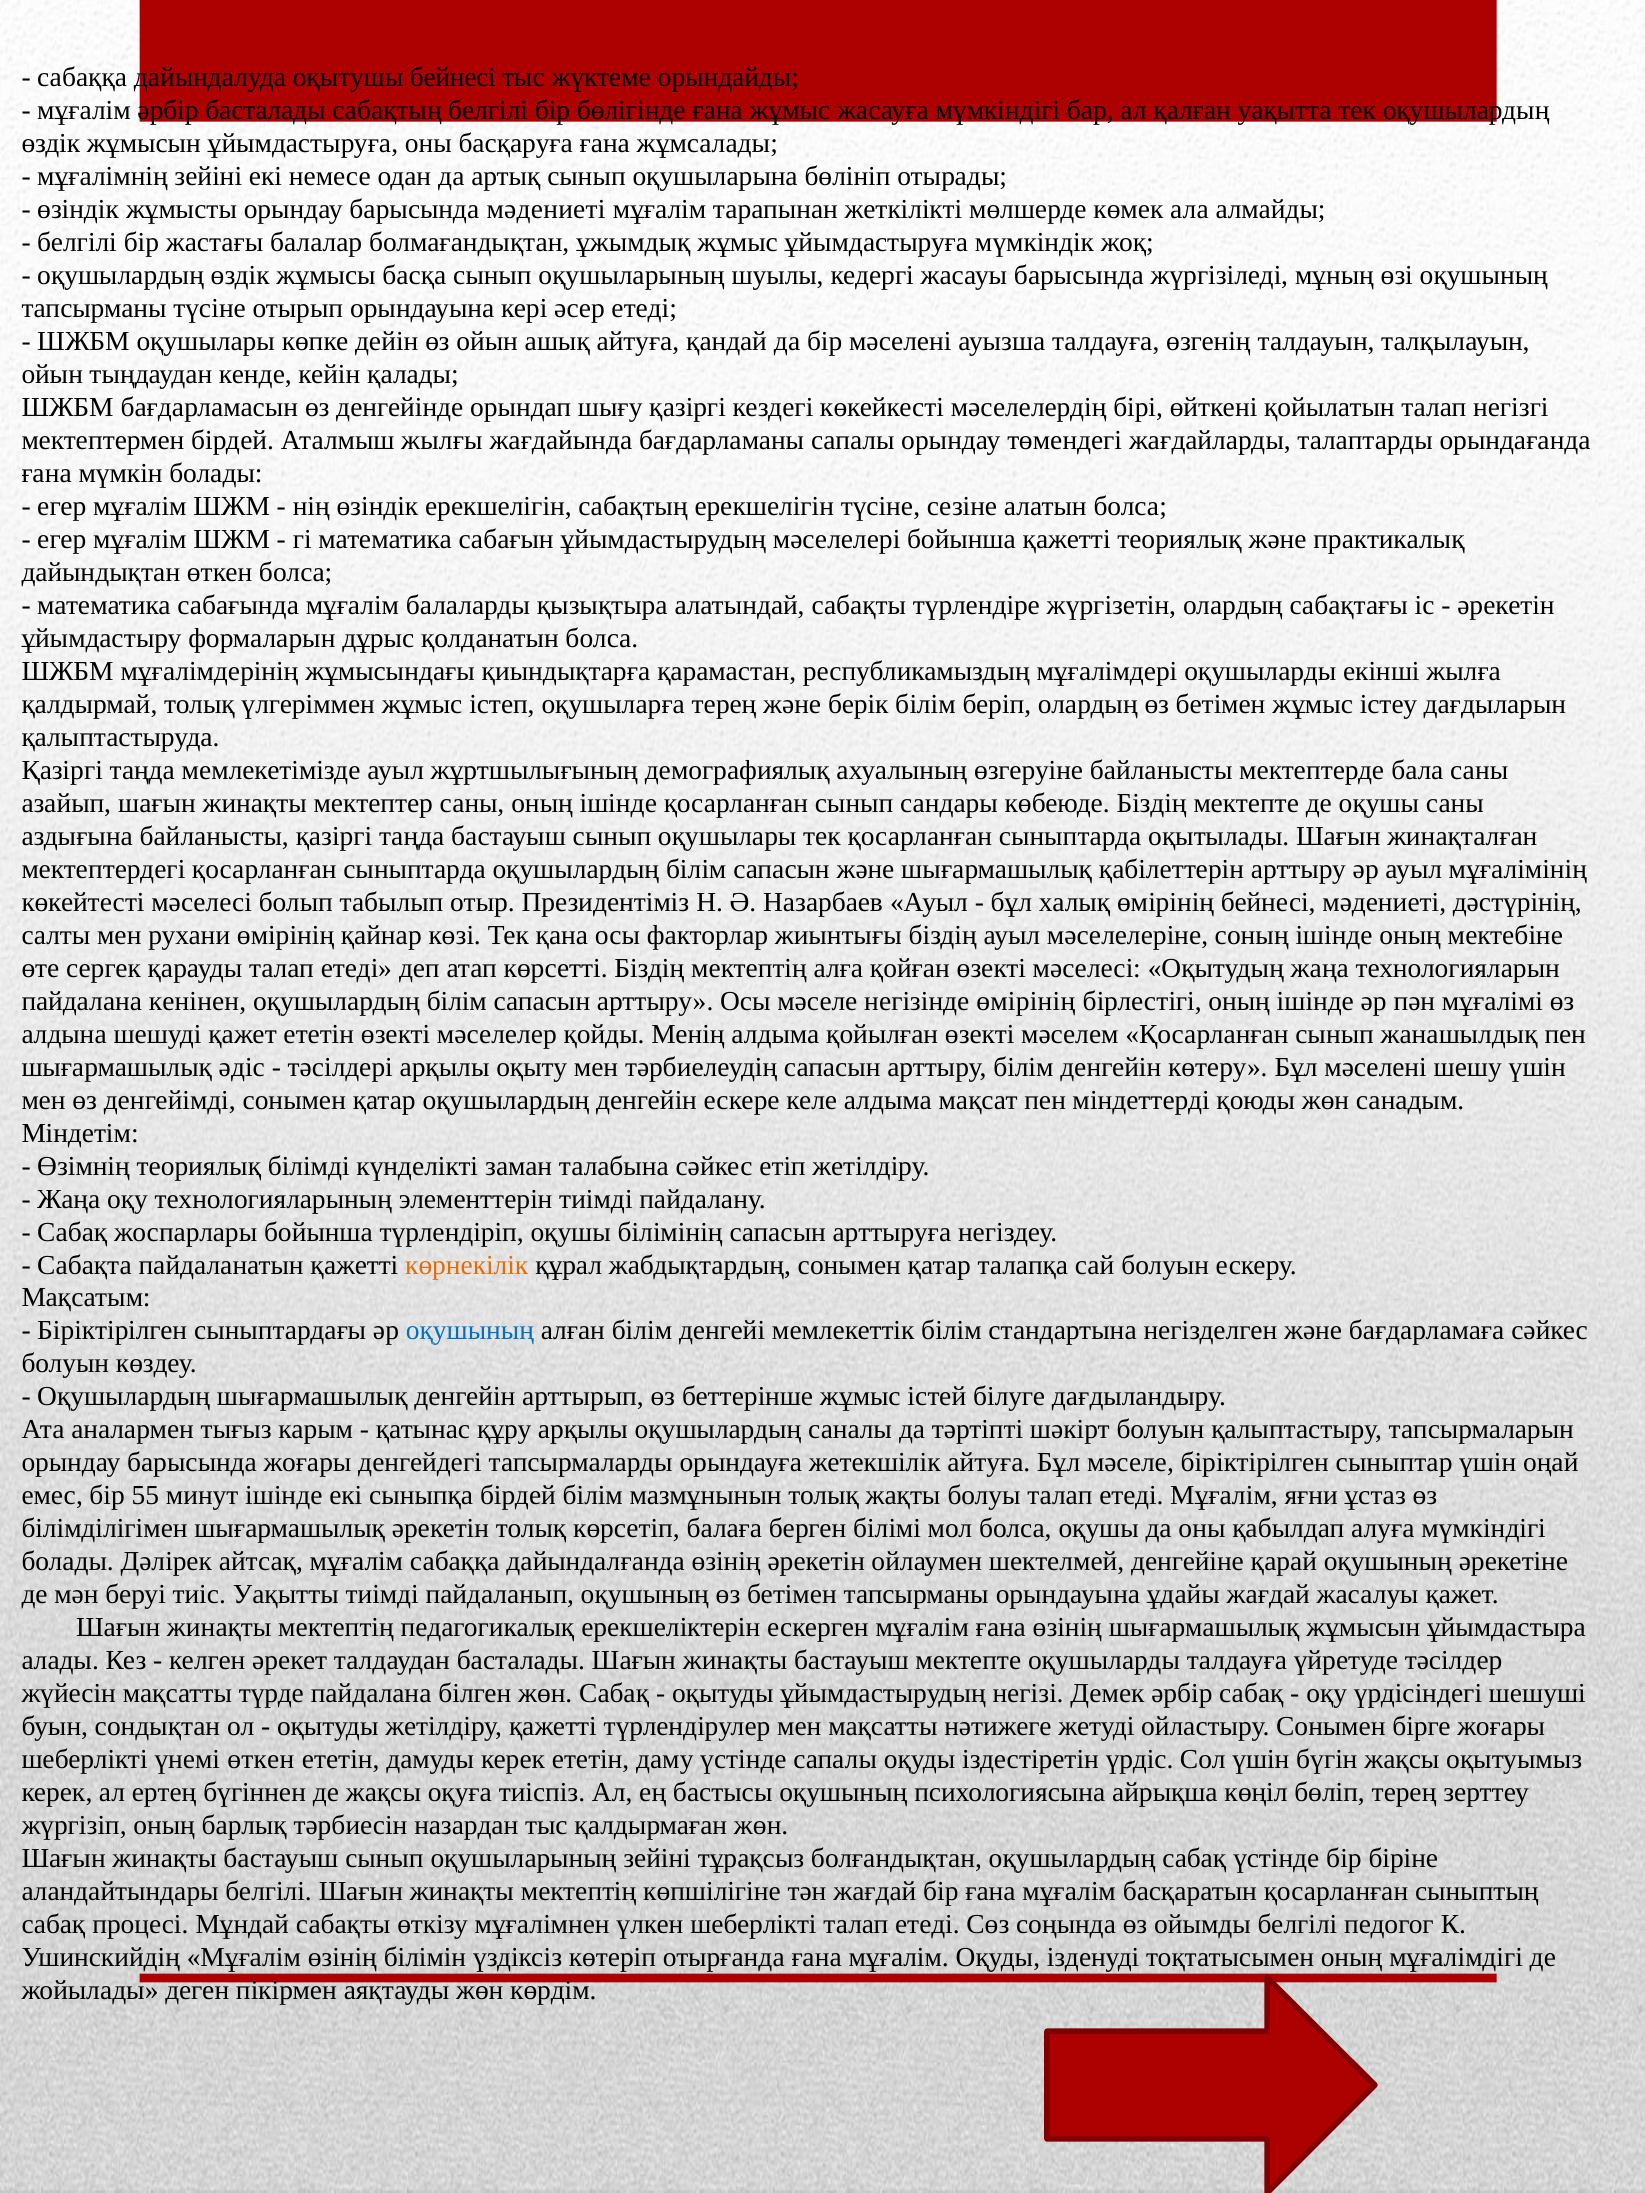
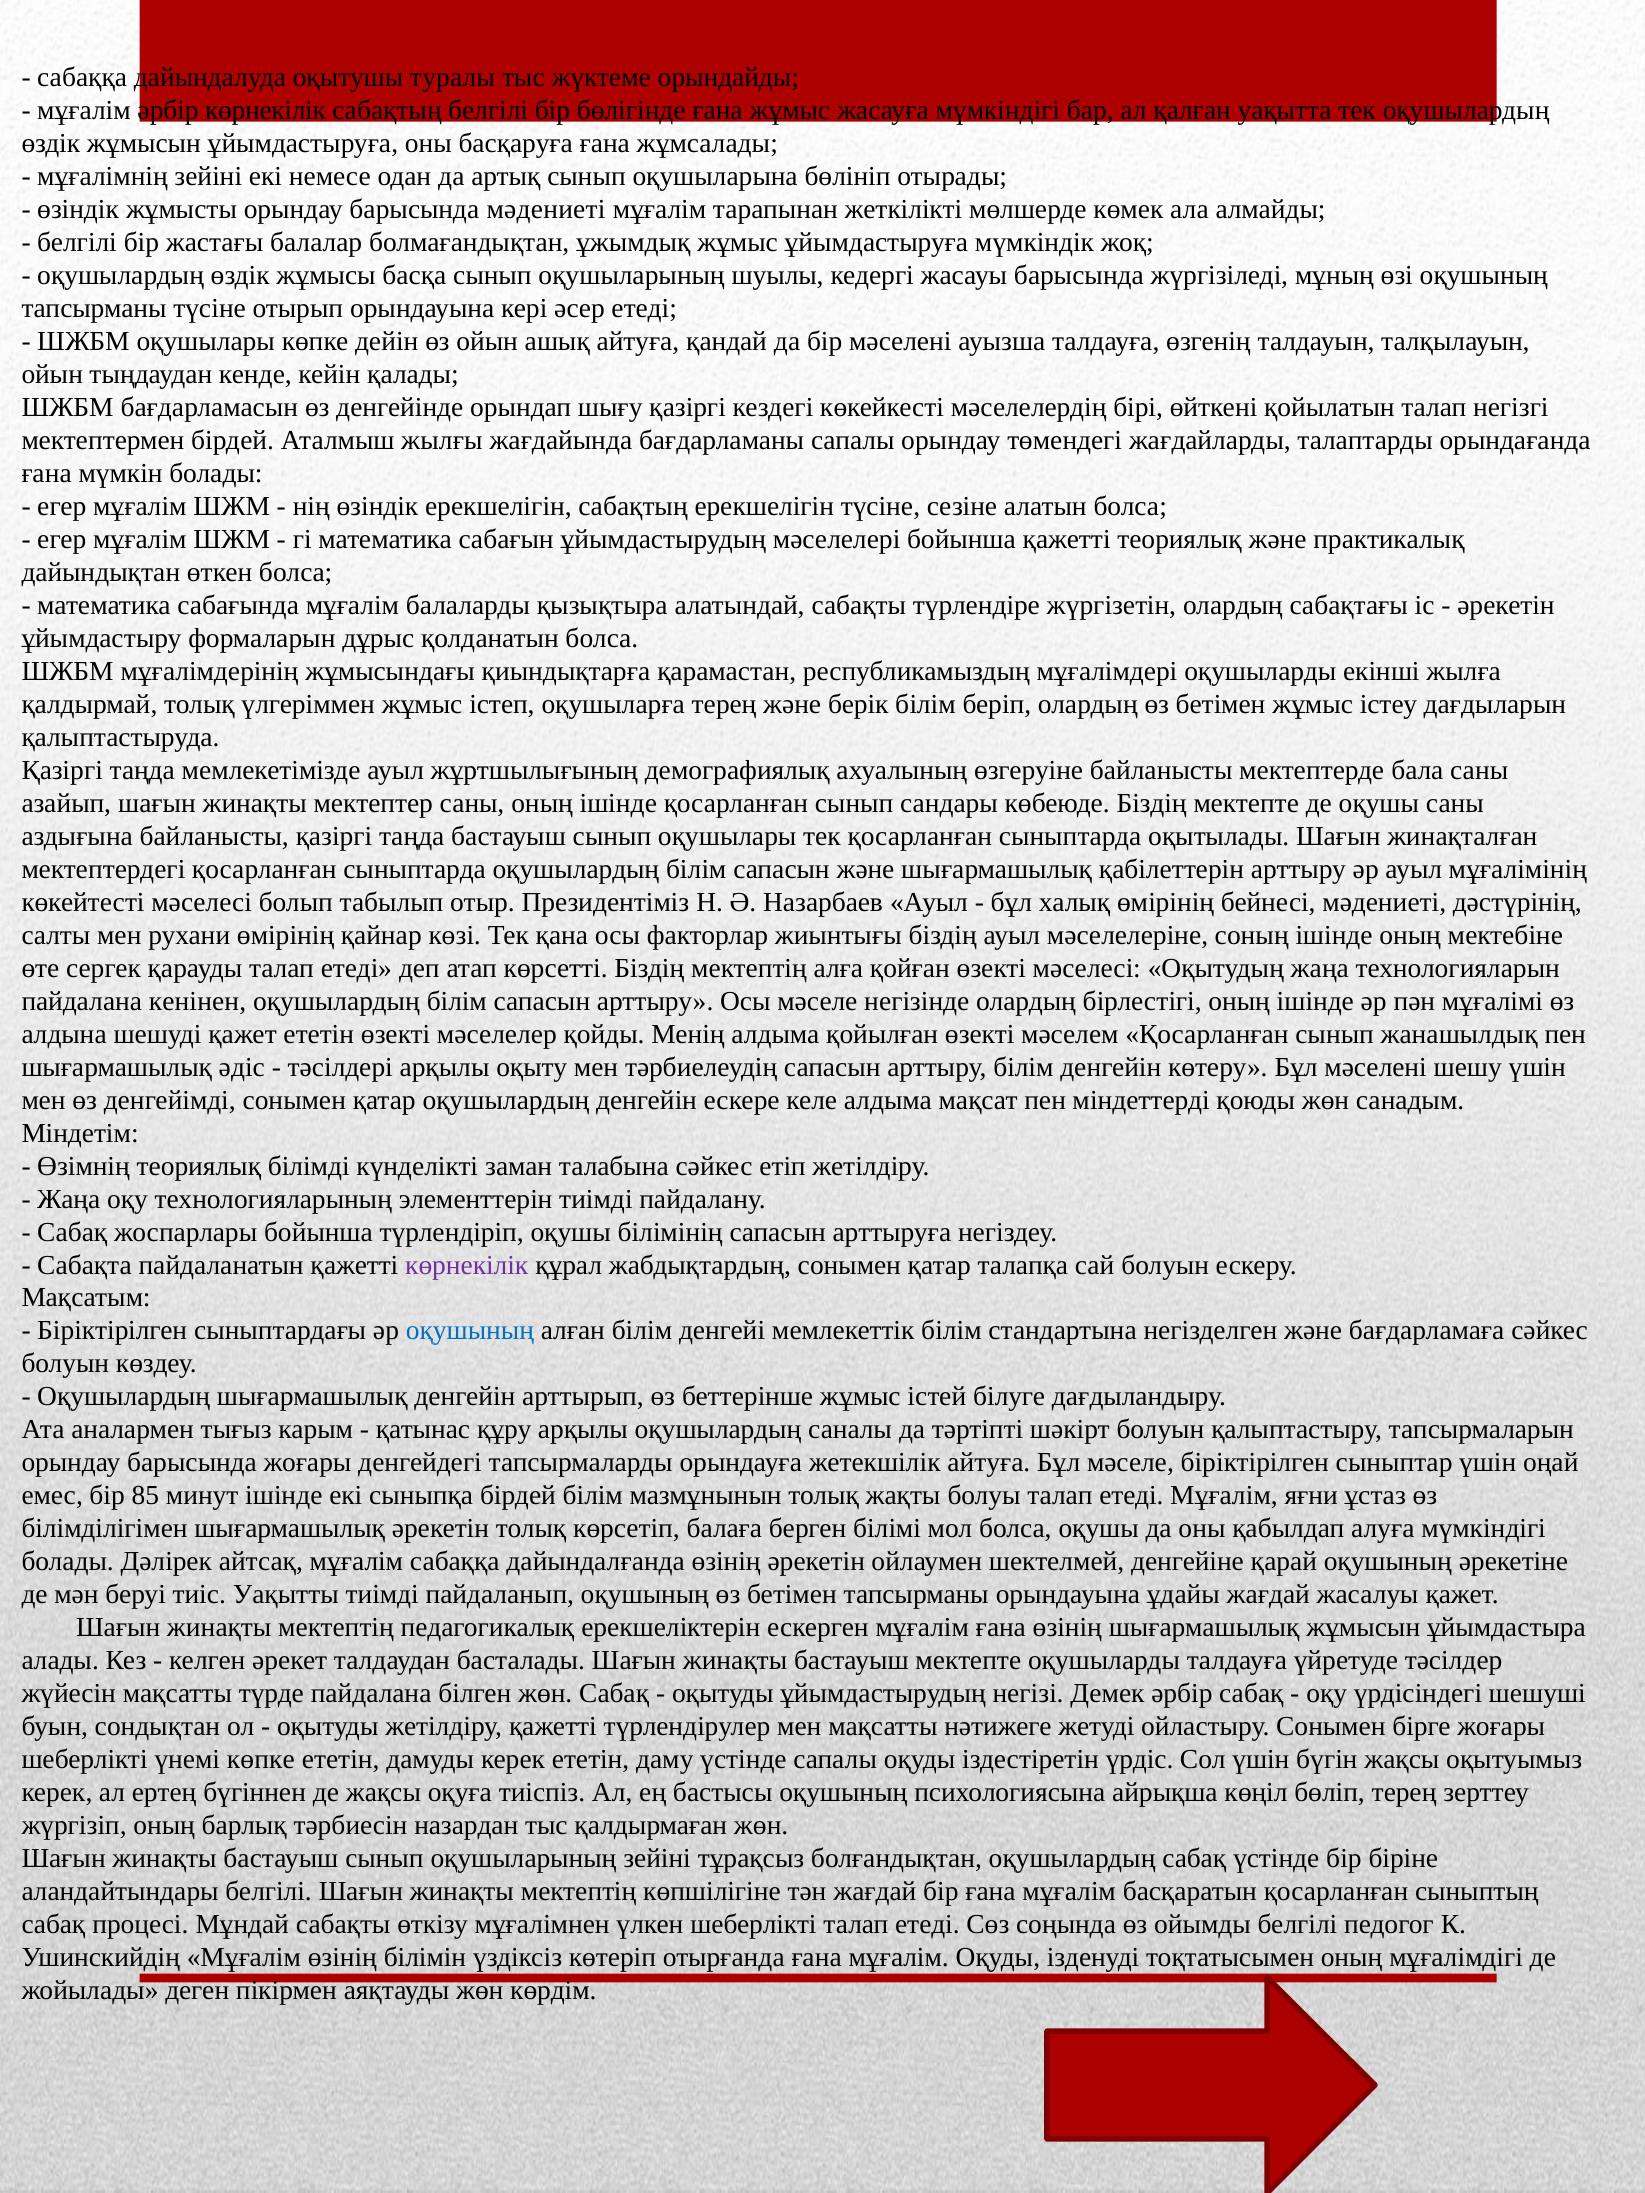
оқытушы бейнесі: бейнесі -> туралы (453, 78)
әрбір басталады: басталады -> көрнекілік (266, 111)
негізінде өмірінің: өмірінің -> олардың (1026, 1001)
көрнекілік colour: orange -> purple (467, 1265)
55: 55 -> 85 (145, 1496)
үнемі өткен: өткен -> көпке (261, 1760)
